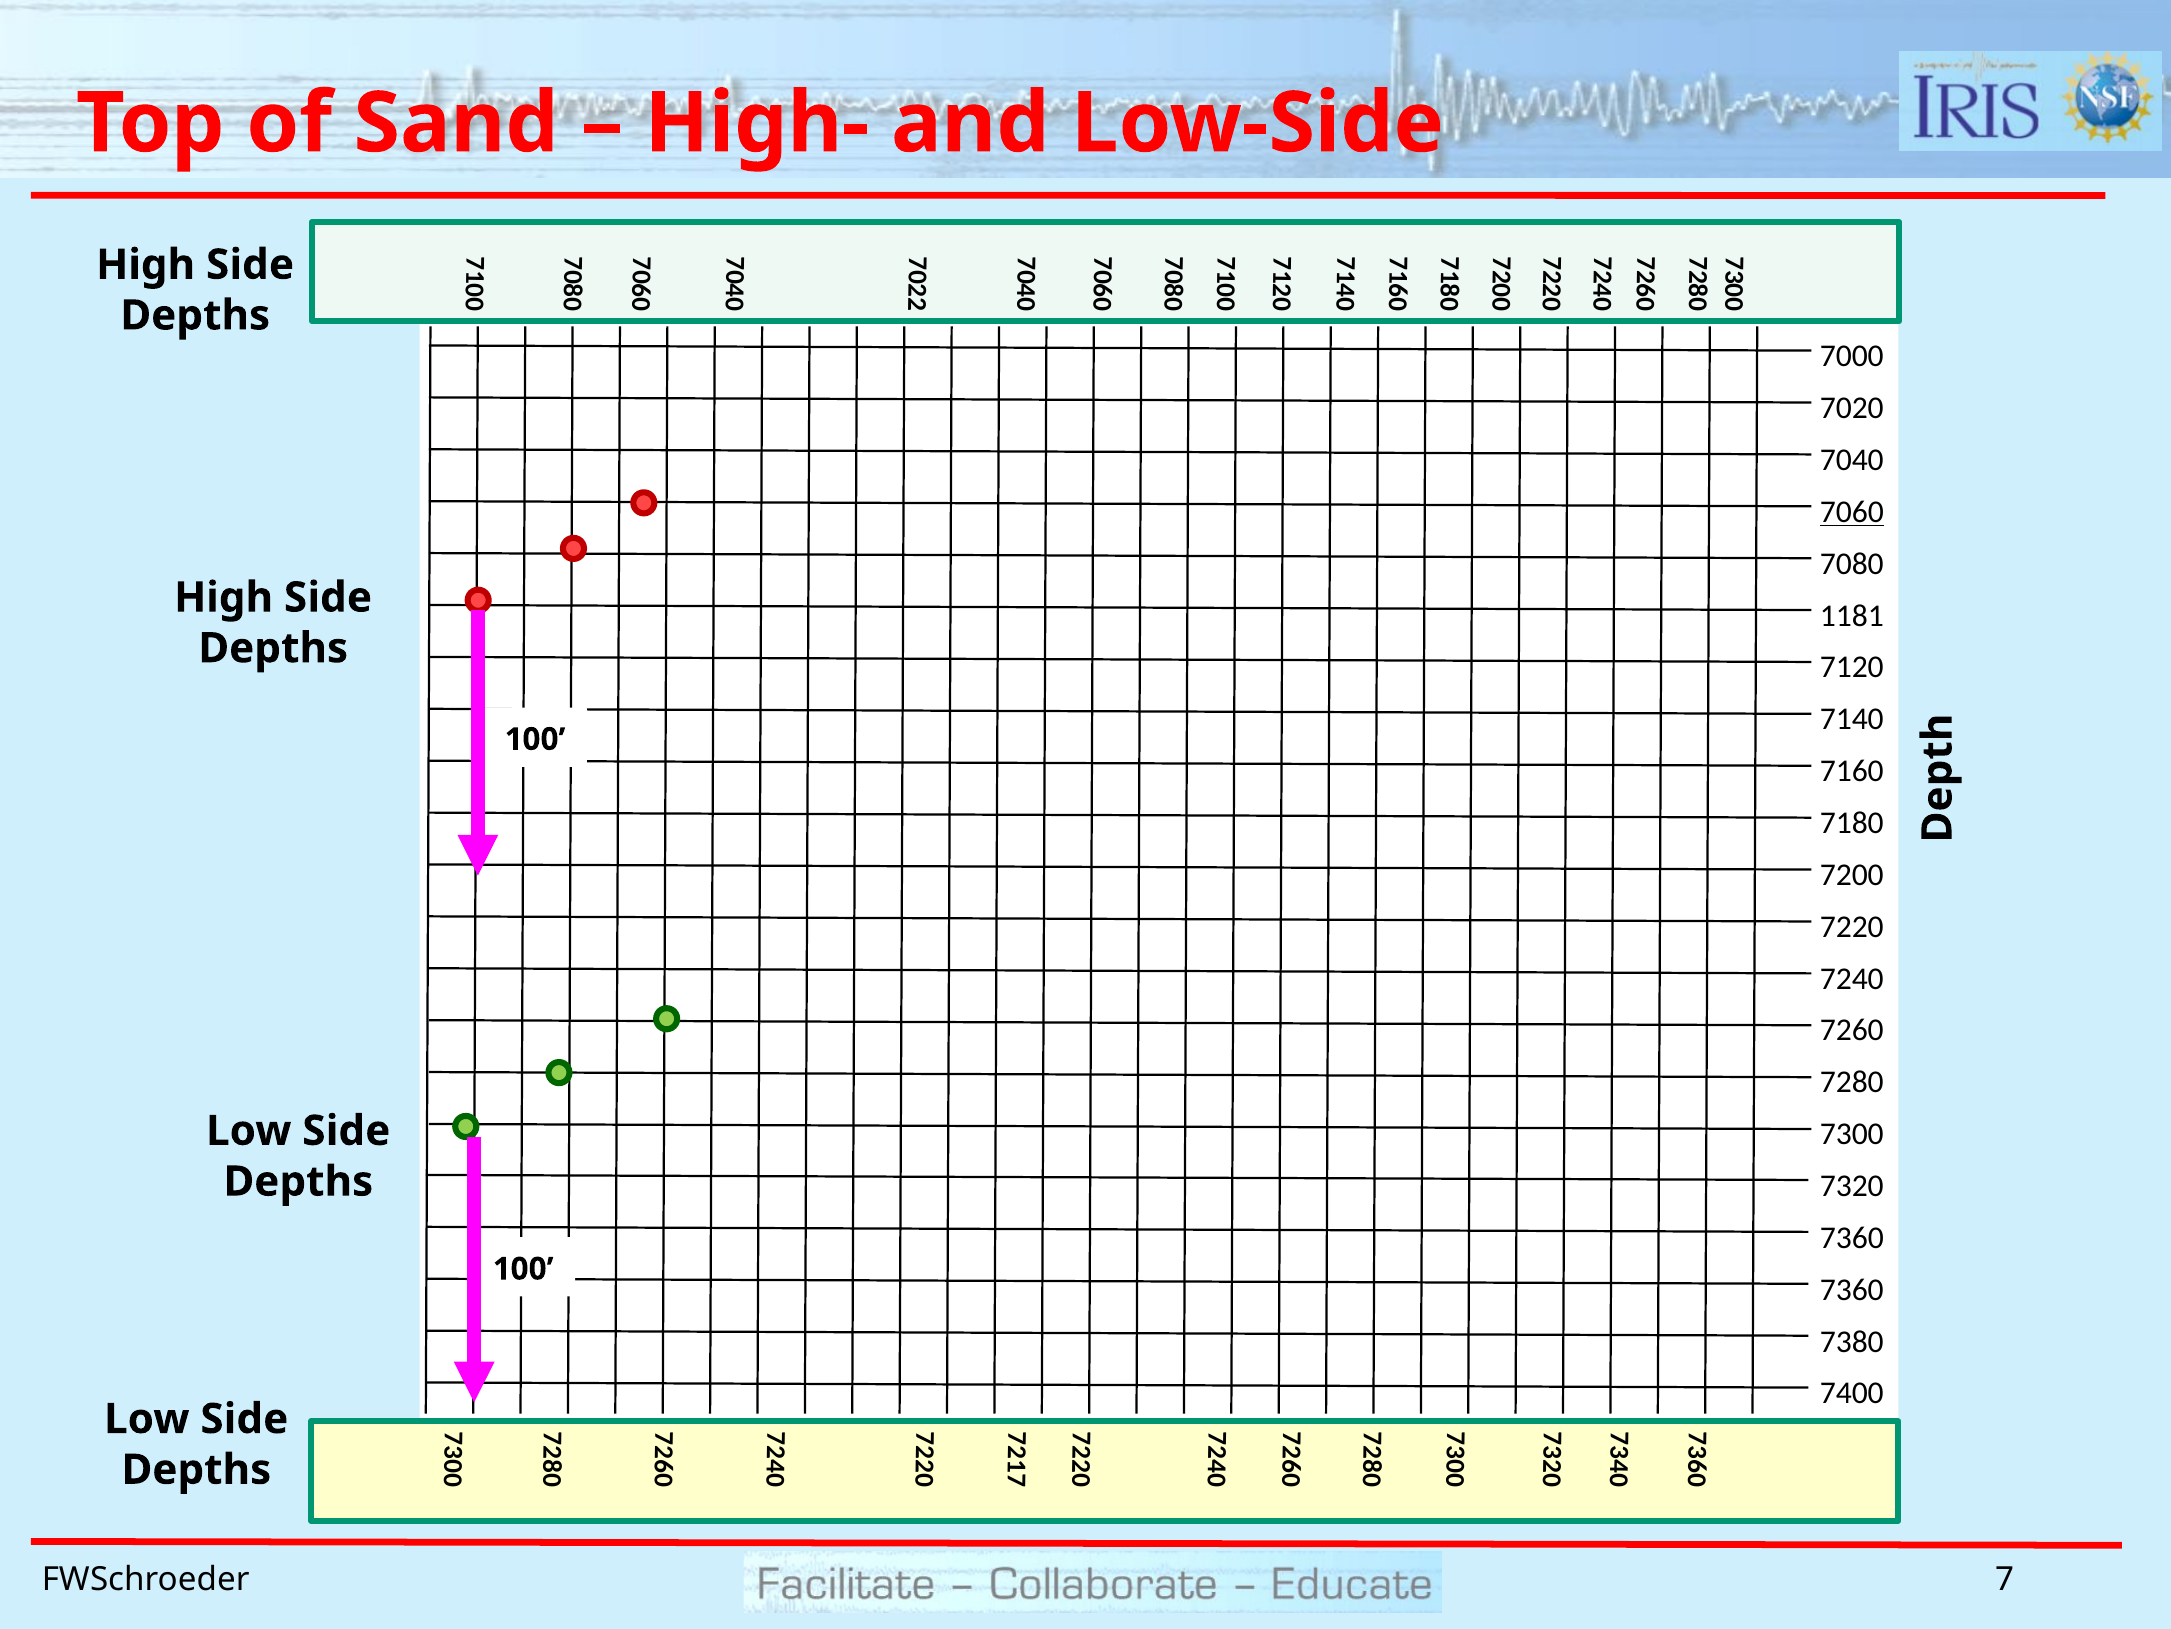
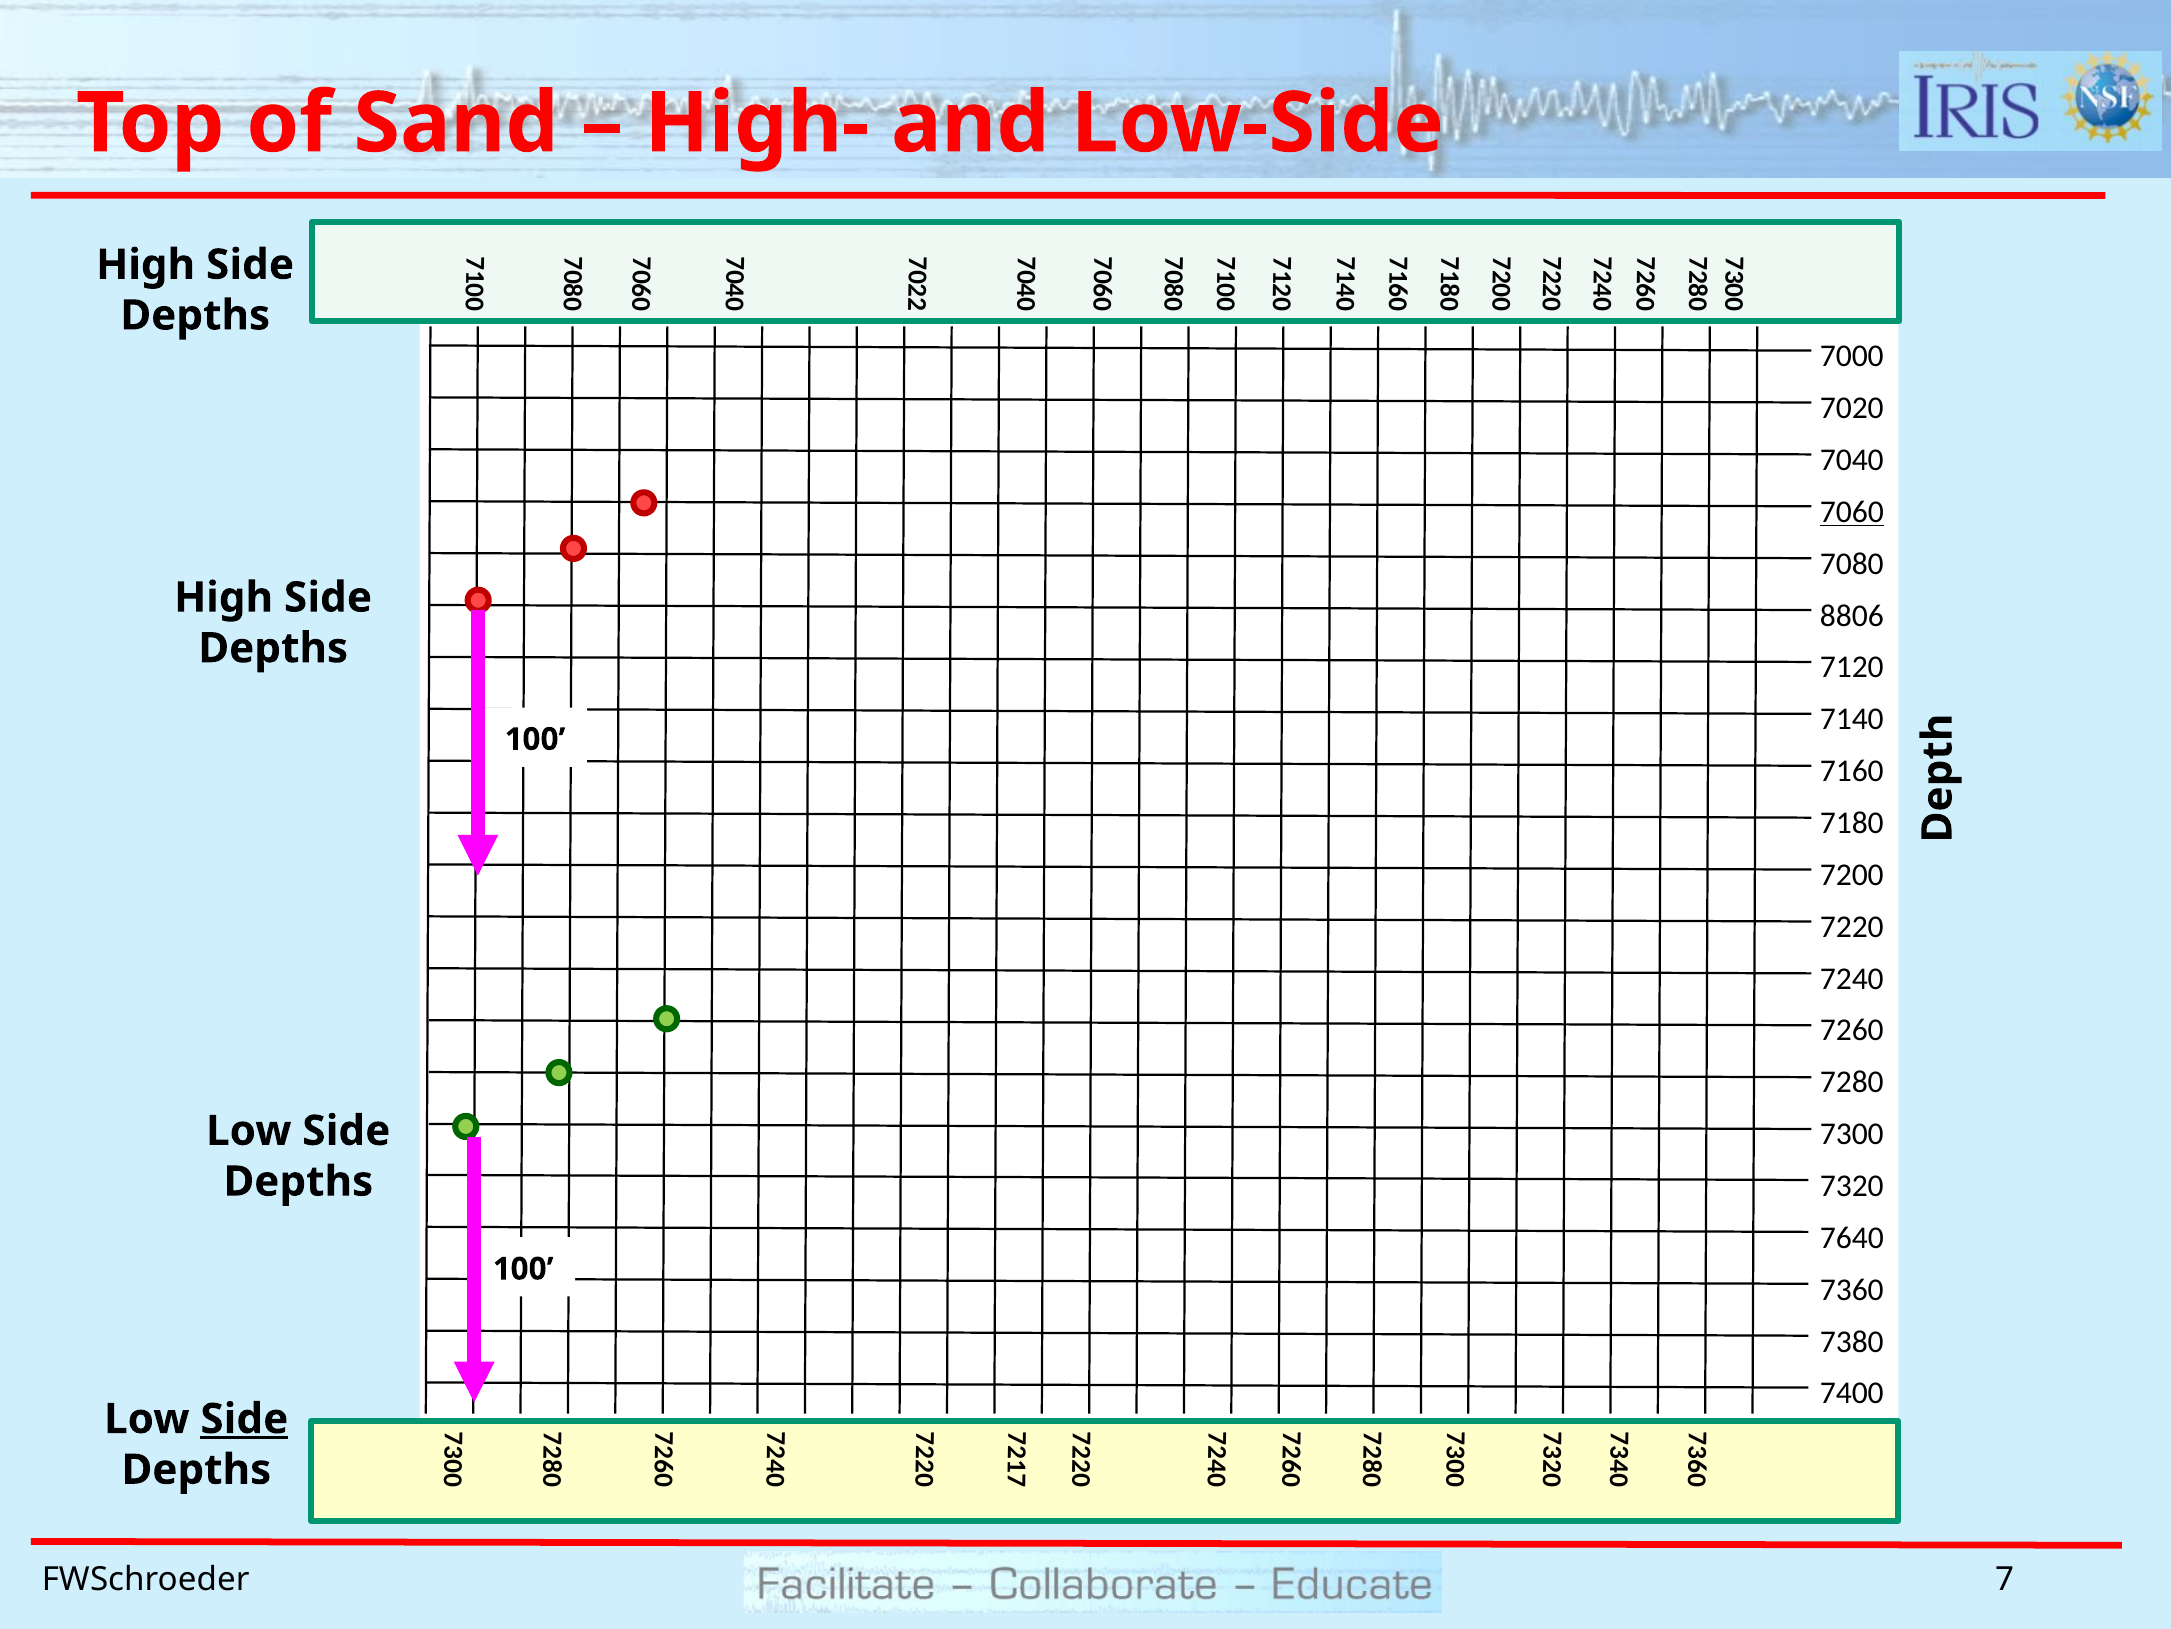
1181: 1181 -> 8806 (1852, 615)
7360: 7360 -> 7640 (1852, 1237)
Side underline: none -> present (244, 1418)
